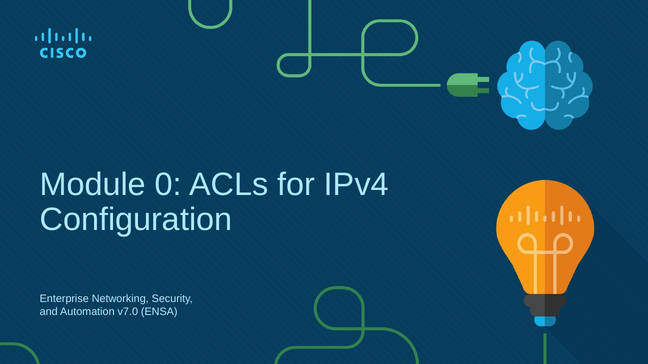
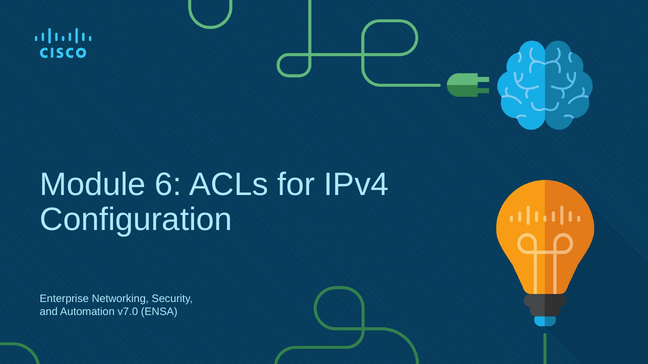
0: 0 -> 6 (168, 185)
